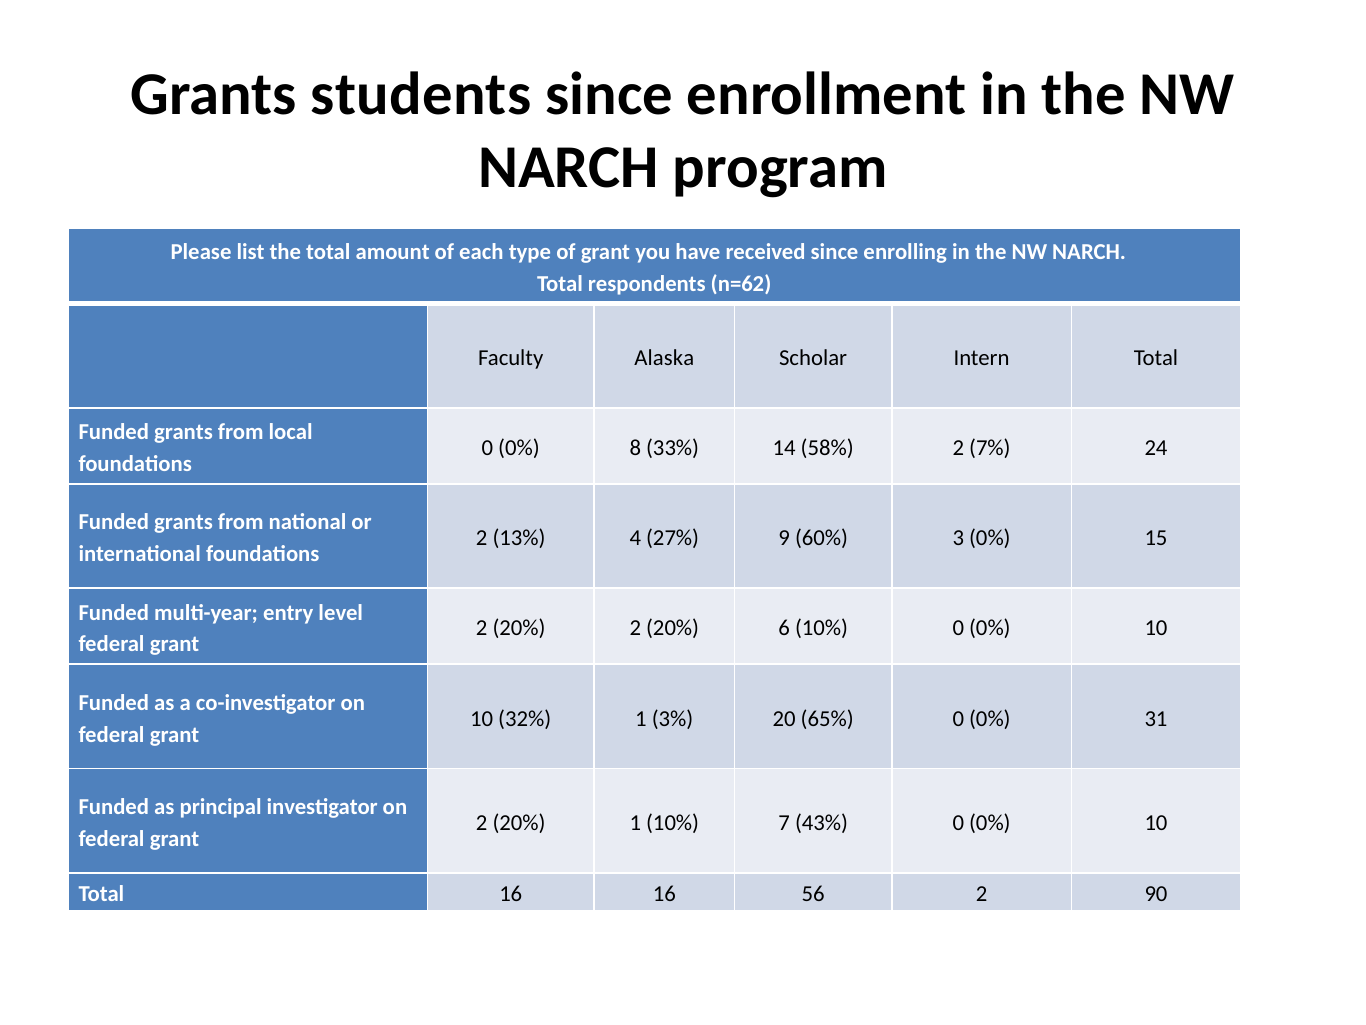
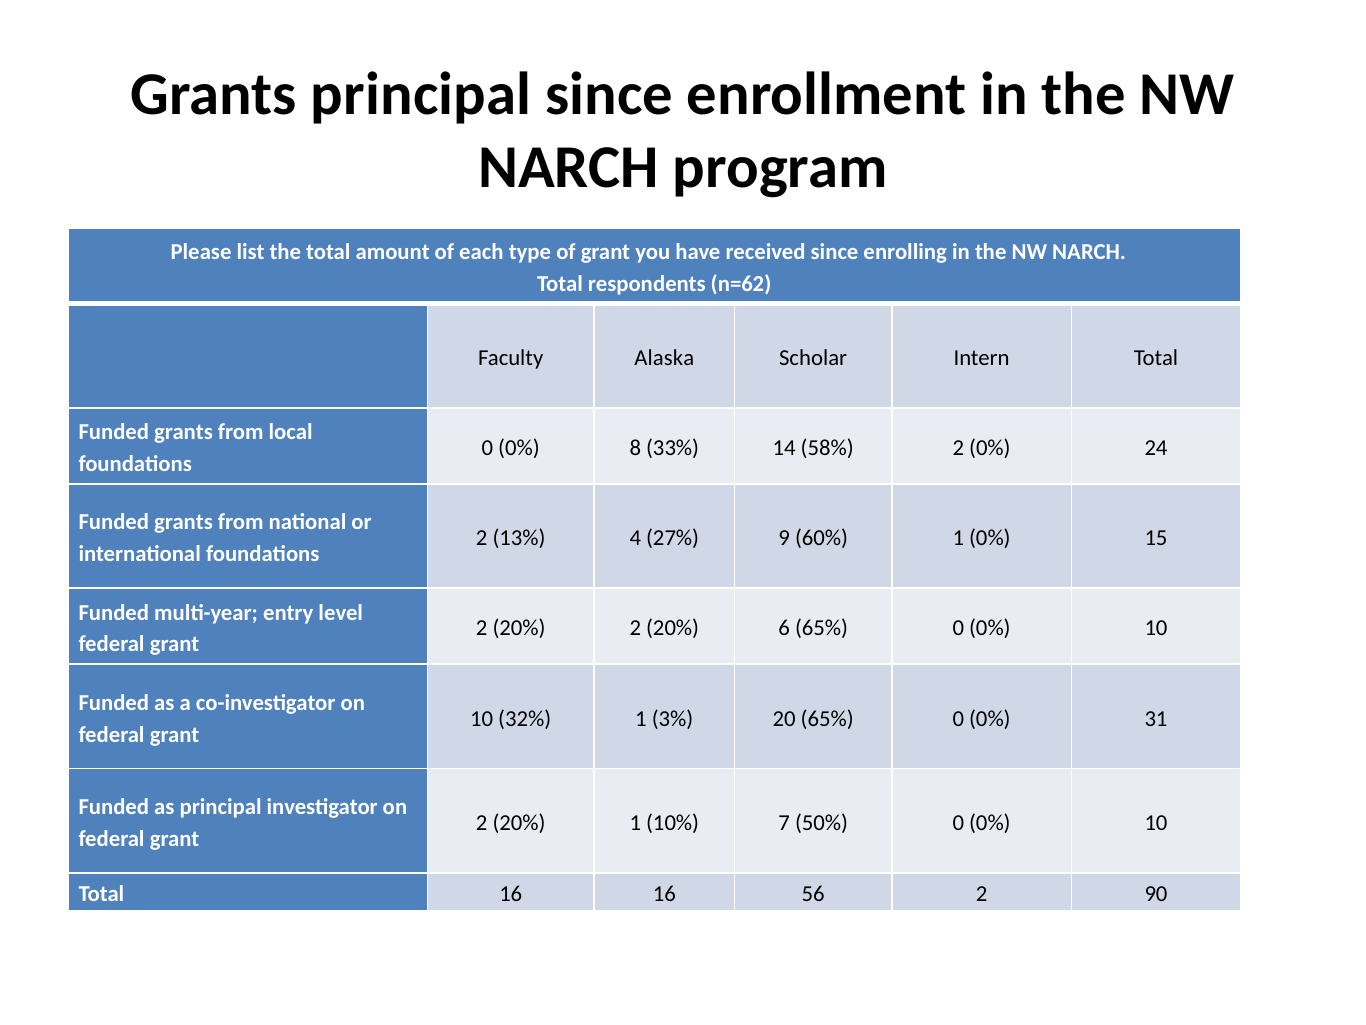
Grants students: students -> principal (421, 94)
2 7%: 7% -> 0% (990, 448)
60% 3: 3 -> 1 (958, 538)
6 10%: 10% -> 65% (822, 628)
43%: 43% -> 50% (822, 823)
